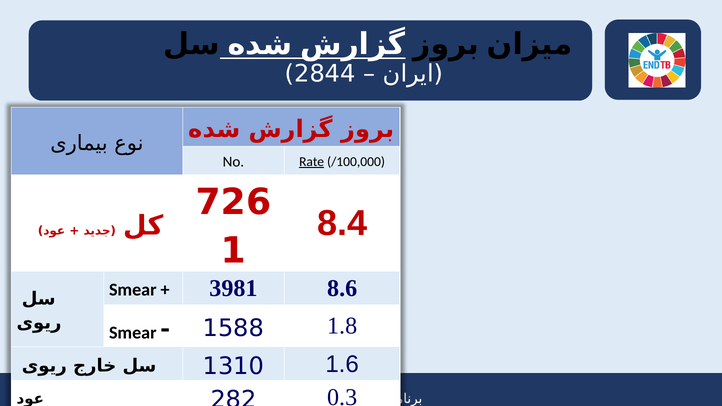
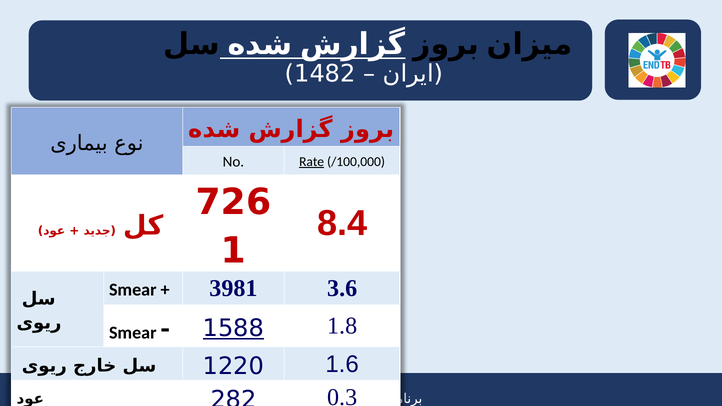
2844: 2844 -> 1482 (325, 74)
8.6: 8.6 -> 3.6 (342, 288)
1588 underline: none -> present (233, 328)
1310: 1310 -> 1220 (233, 366)
